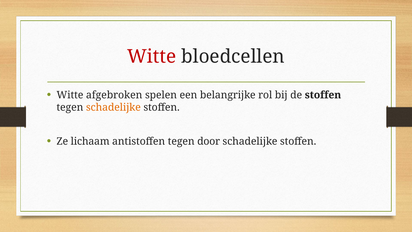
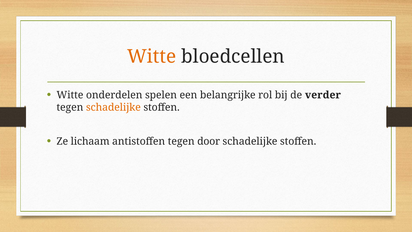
Witte colour: red -> orange (152, 57)
afgebroken: afgebroken -> onderdelen (114, 95)
de stoffen: stoffen -> verder (323, 95)
